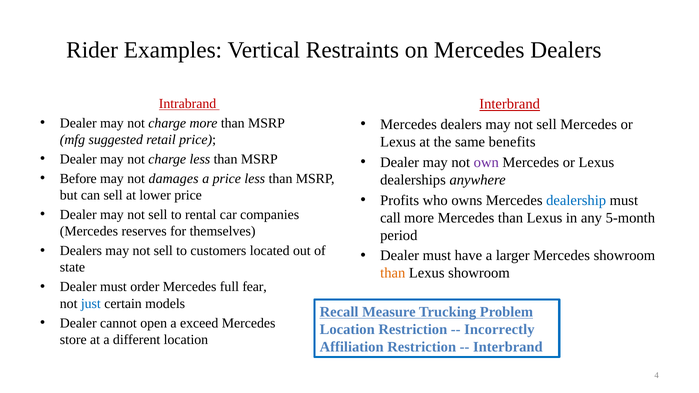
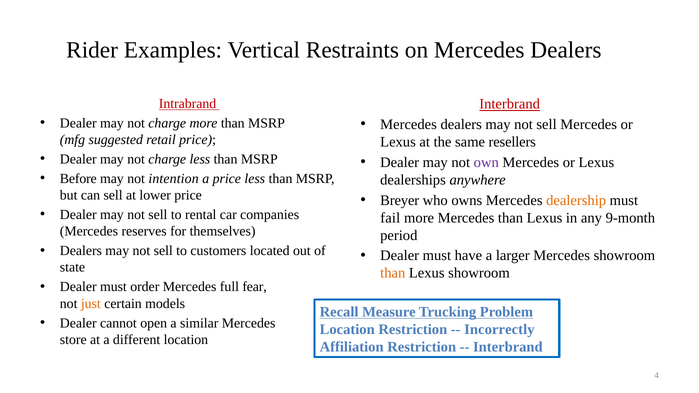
benefits: benefits -> resellers (512, 142)
damages: damages -> intention (174, 179)
Profits: Profits -> Breyer (400, 200)
dealership colour: blue -> orange (576, 200)
call: call -> fail (390, 218)
5-month: 5-month -> 9-month (630, 218)
just colour: blue -> orange (91, 304)
exceed: exceed -> similar (199, 323)
